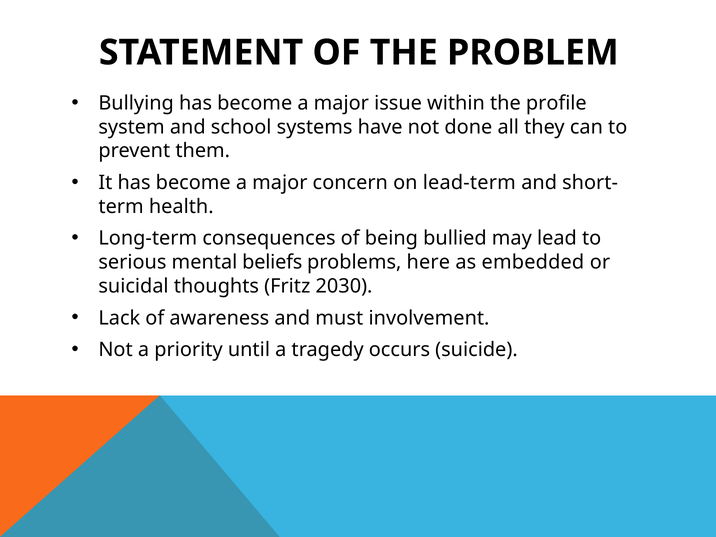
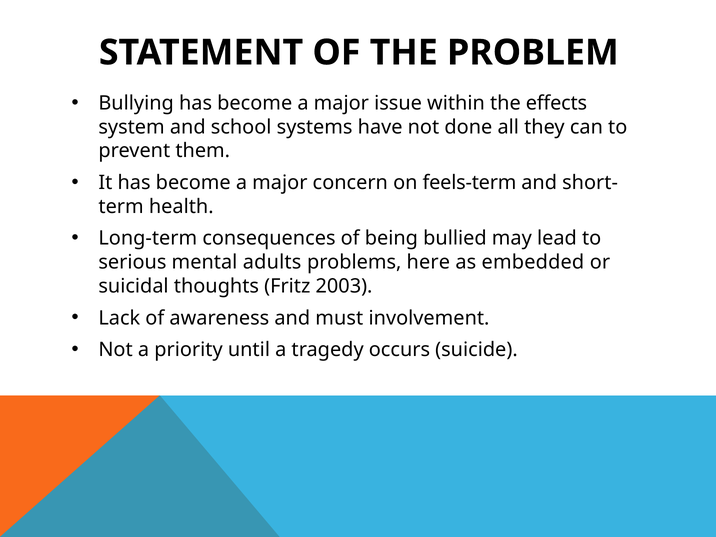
profile: profile -> effects (556, 103)
lead-term: lead-term -> feels-term (469, 183)
beliefs: beliefs -> adults (272, 262)
2030: 2030 -> 2003 (344, 286)
